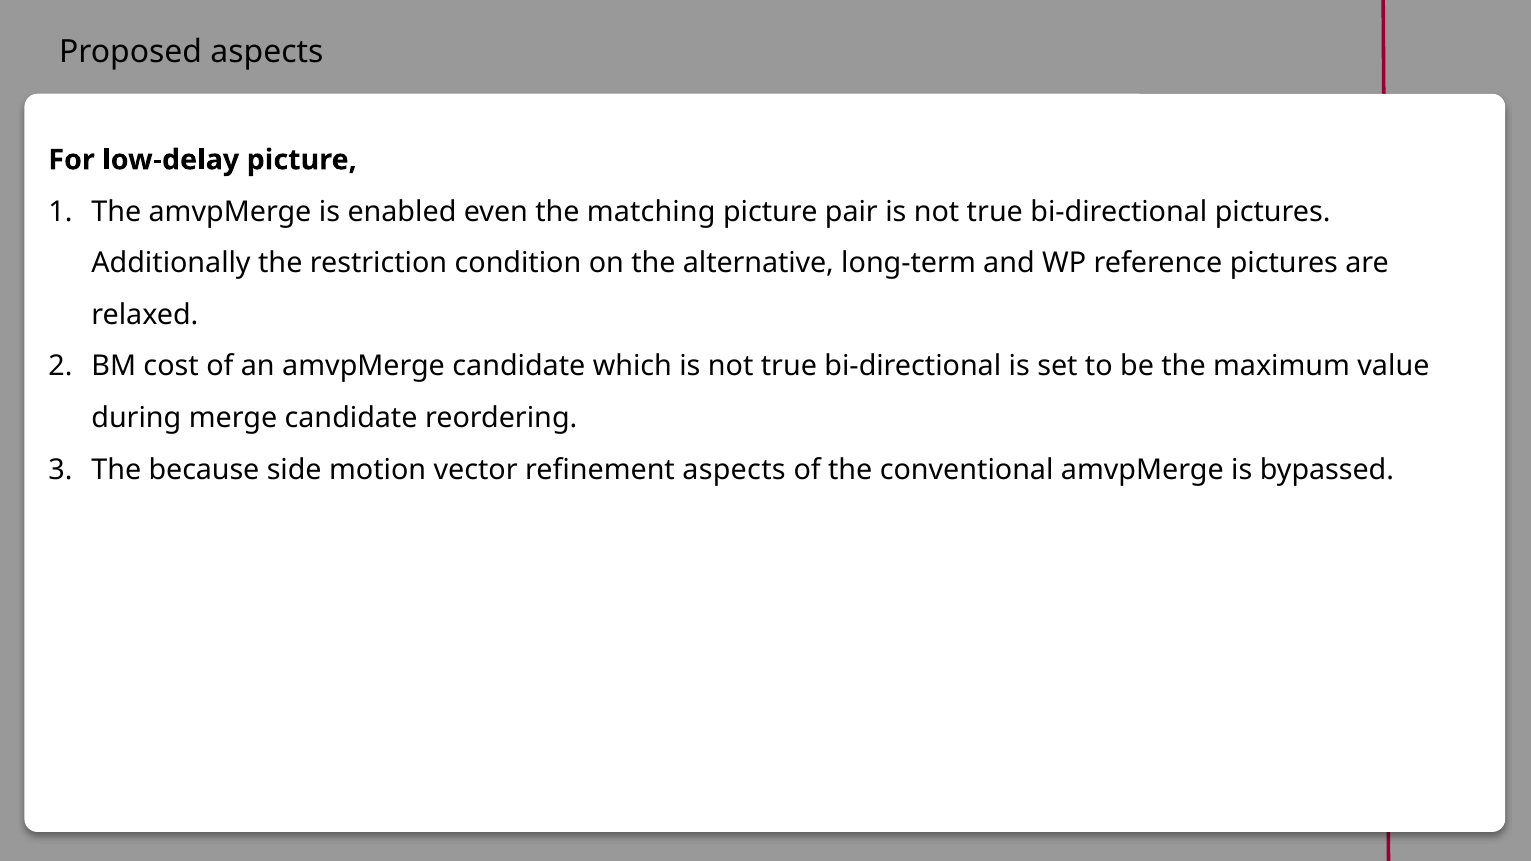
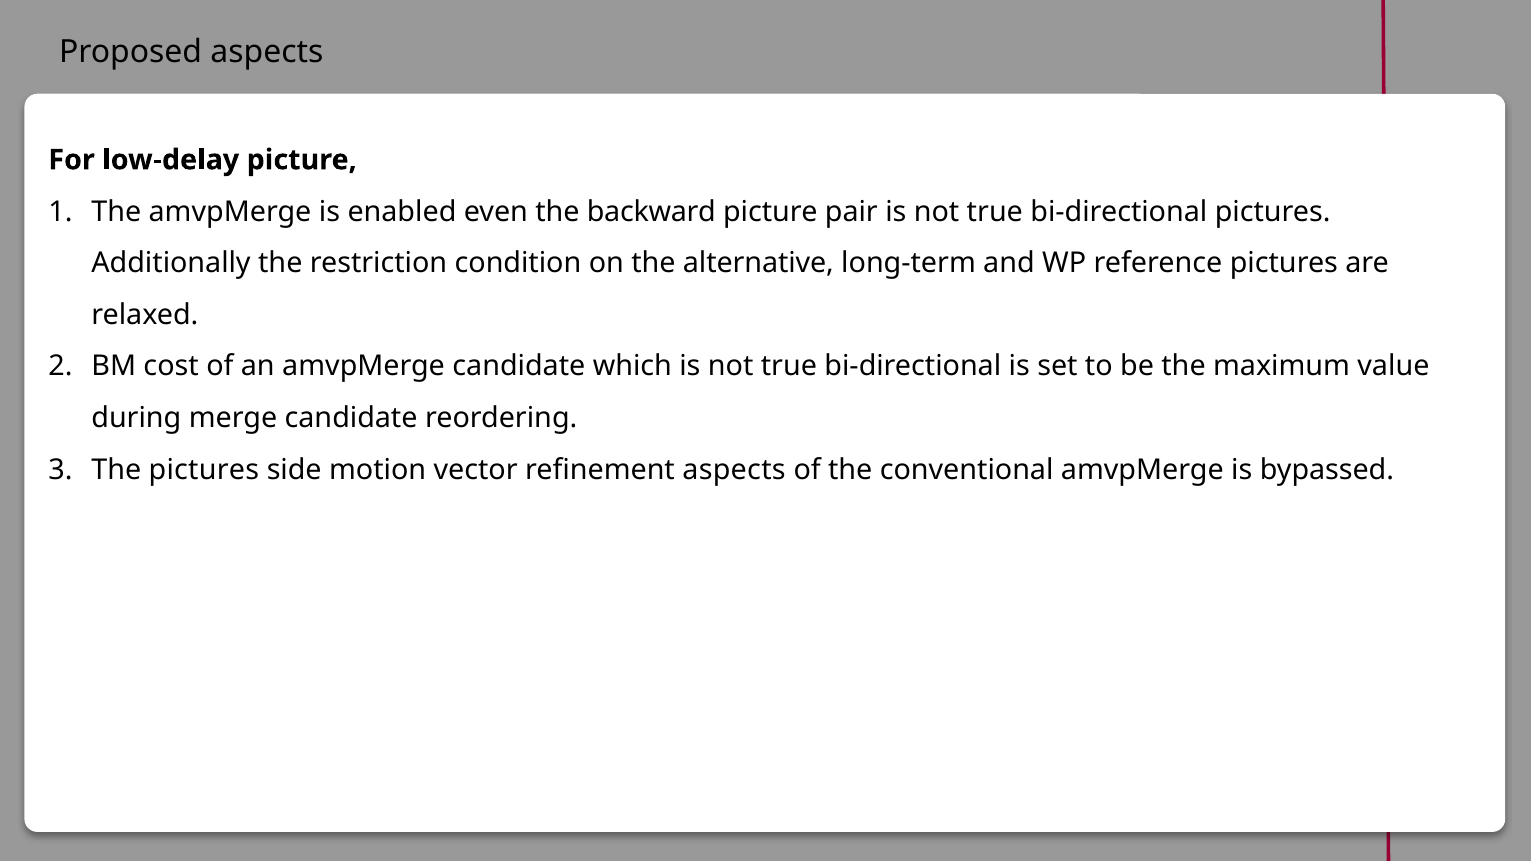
matching: matching -> backward (651, 212)
The because: because -> pictures (204, 470)
